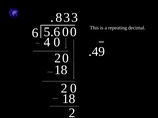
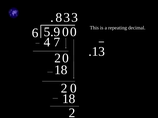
.6: .6 -> .9 (55, 32)
4 0: 0 -> 7 (57, 42)
.49: .49 -> .13 (97, 52)
